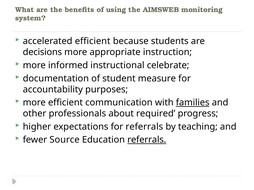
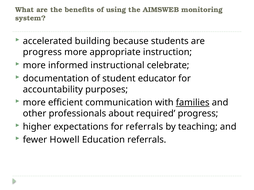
accelerated efficient: efficient -> building (93, 41)
decisions: decisions -> progress (42, 52)
measure: measure -> educator (157, 79)
Source: Source -> Howell (65, 140)
referrals underline: present -> none (147, 140)
